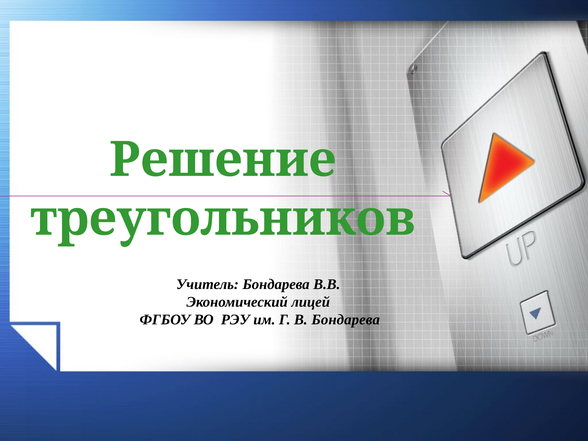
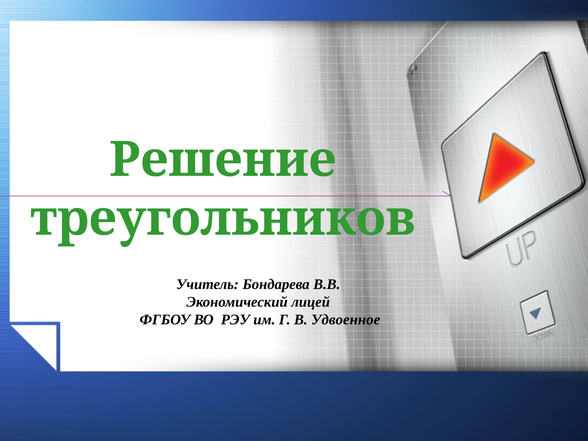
В Бондарева: Бондарева -> Удвоенное (346, 319)
